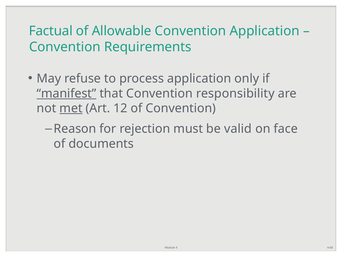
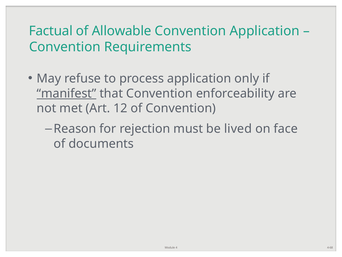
responsibility: responsibility -> enforceability (235, 93)
met underline: present -> none (71, 108)
valid: valid -> lived (238, 129)
